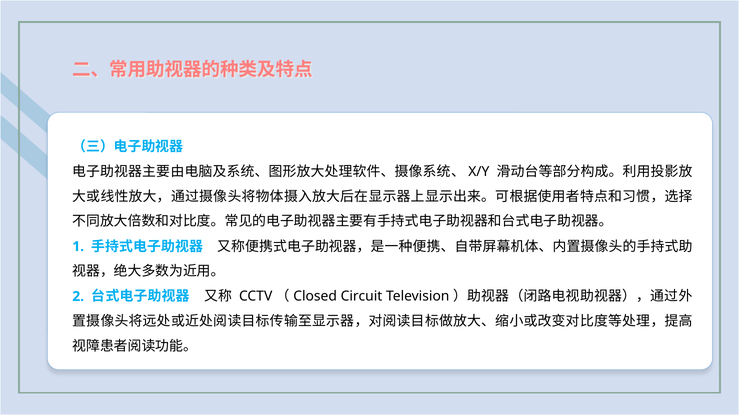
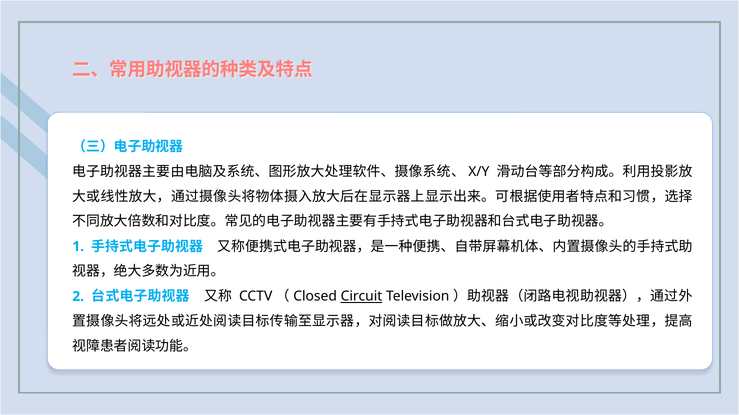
Circuit underline: none -> present (361, 297)
